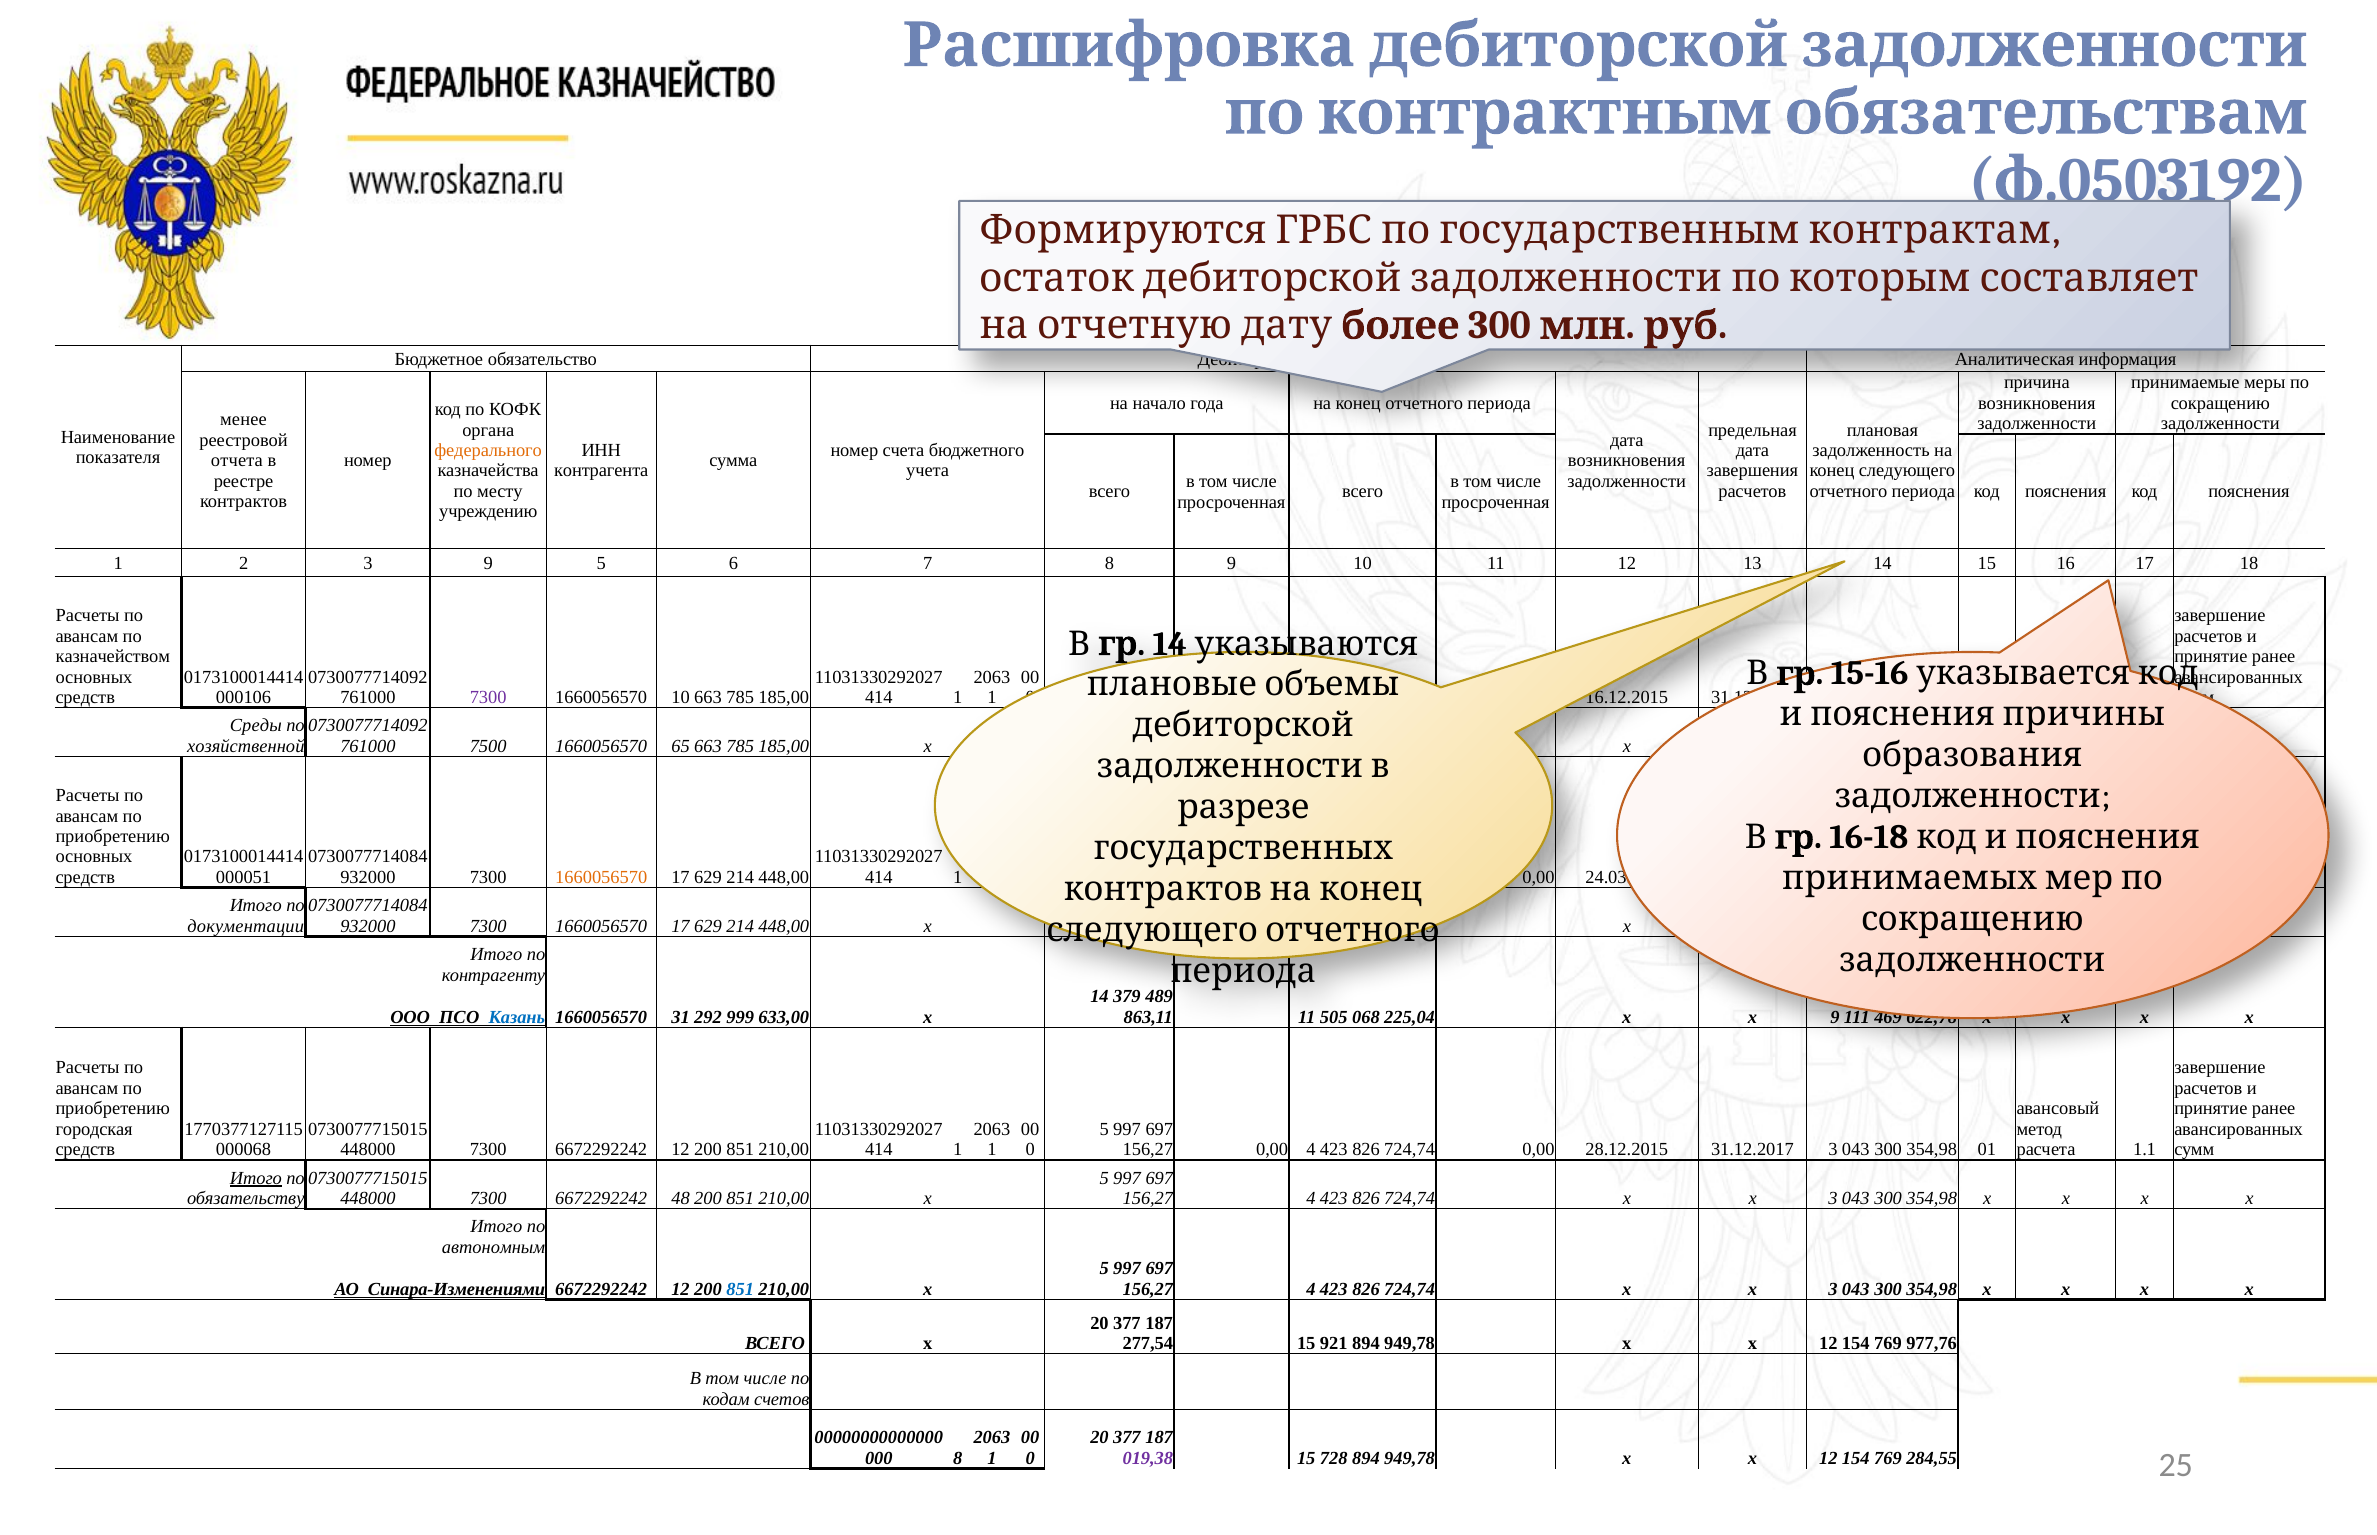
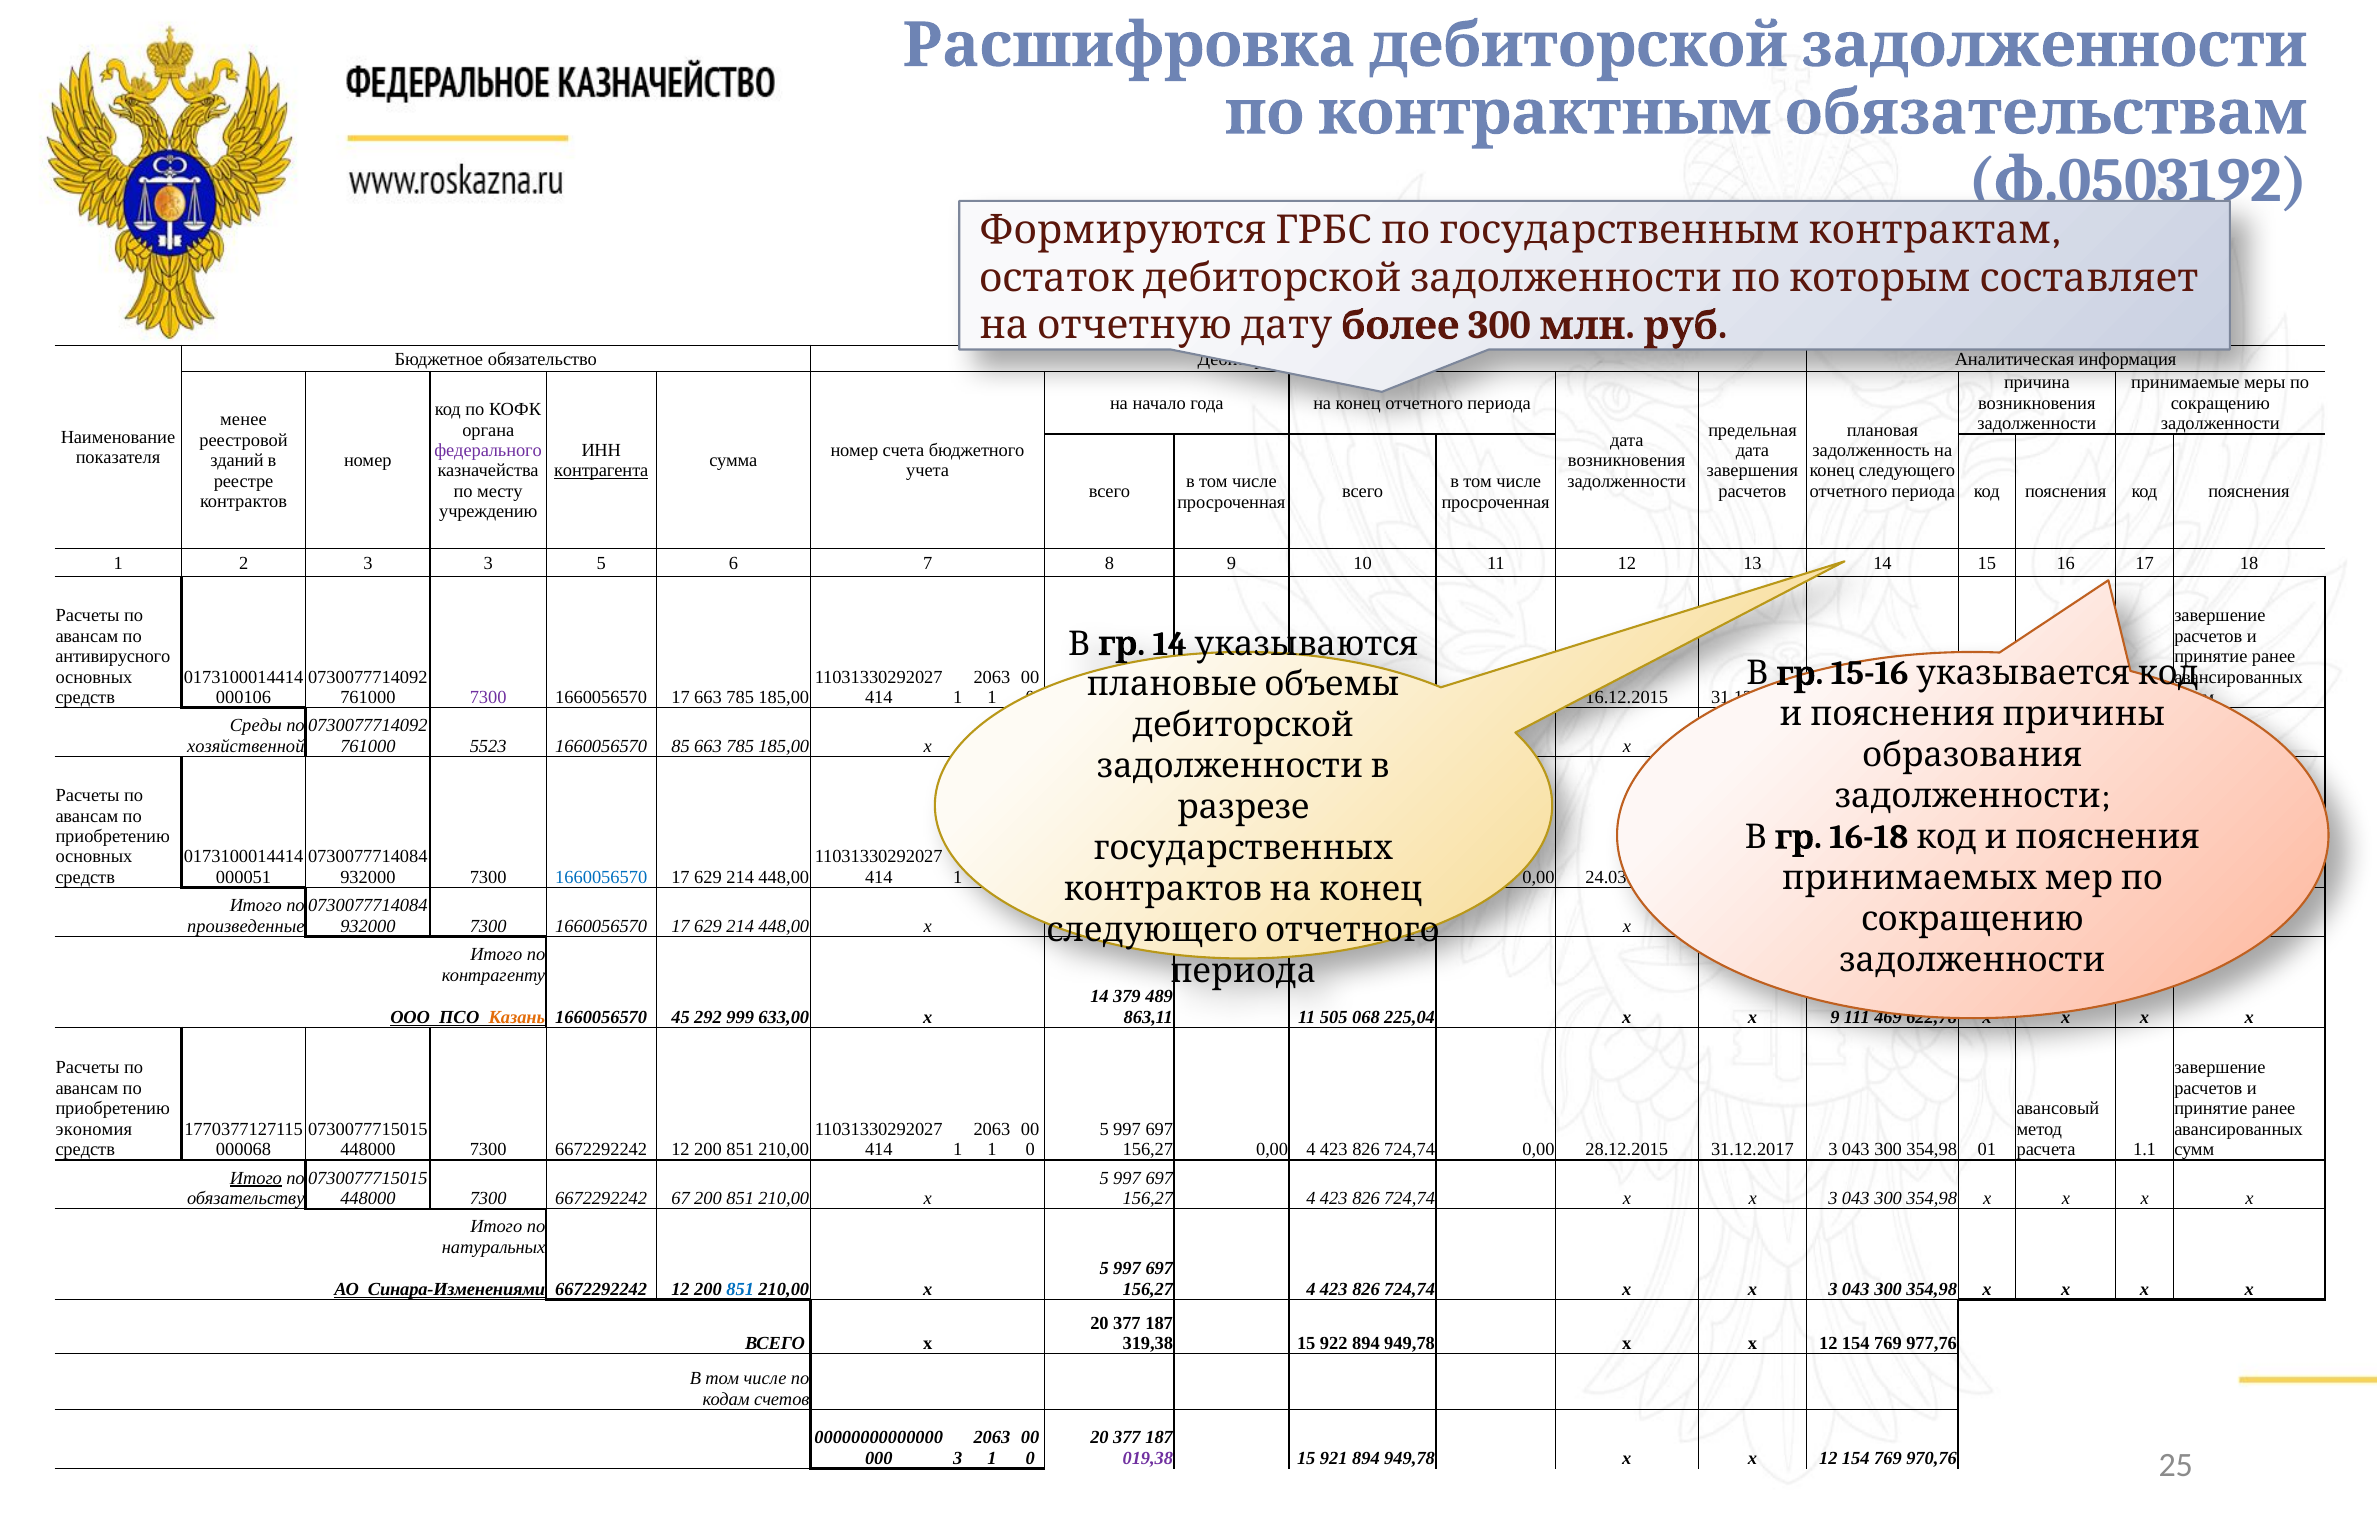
федерального colour: orange -> purple (488, 450)
отчета: отчета -> зданий (237, 461)
контрагента underline: none -> present (601, 471)
3 9: 9 -> 3 (488, 563)
казначейством: казначейством -> антивирусного (113, 656)
10: 10 -> 17 (681, 697)
7500: 7500 -> 5523 (488, 746)
65: 65 -> 85 (681, 746)
1660056570 colour: orange -> blue (601, 877)
документации: документации -> произведенные (246, 926)
Казань colour: blue -> orange (517, 1017)
31: 31 -> 45 (681, 1017)
городская: городская -> экономия (94, 1129)
48: 48 -> 67 (681, 1198)
автономным: автономным -> натуральных (494, 1247)
277,54: 277,54 -> 319,38 (1148, 1343)
921: 921 -> 922 (1334, 1343)
000 8: 8 -> 3 (958, 1458)
728: 728 -> 921 (1334, 1458)
284,55: 284,55 -> 970,76 (1932, 1458)
